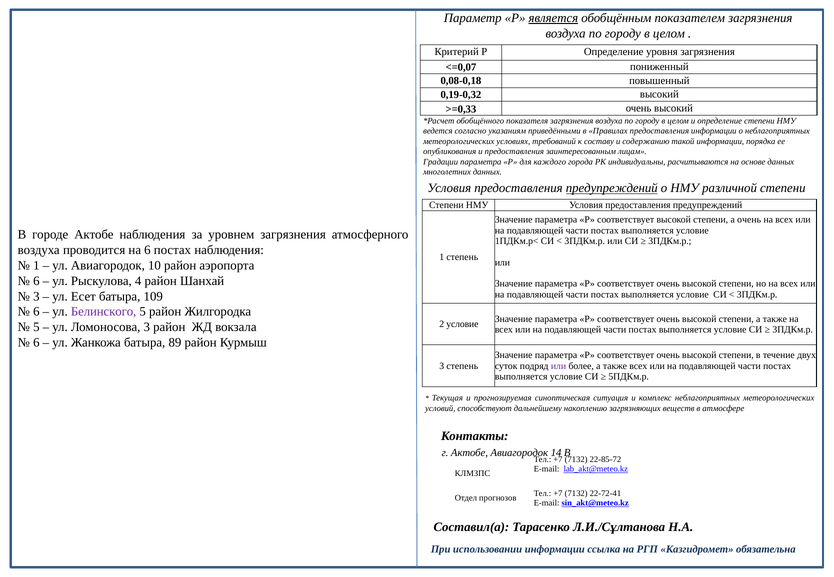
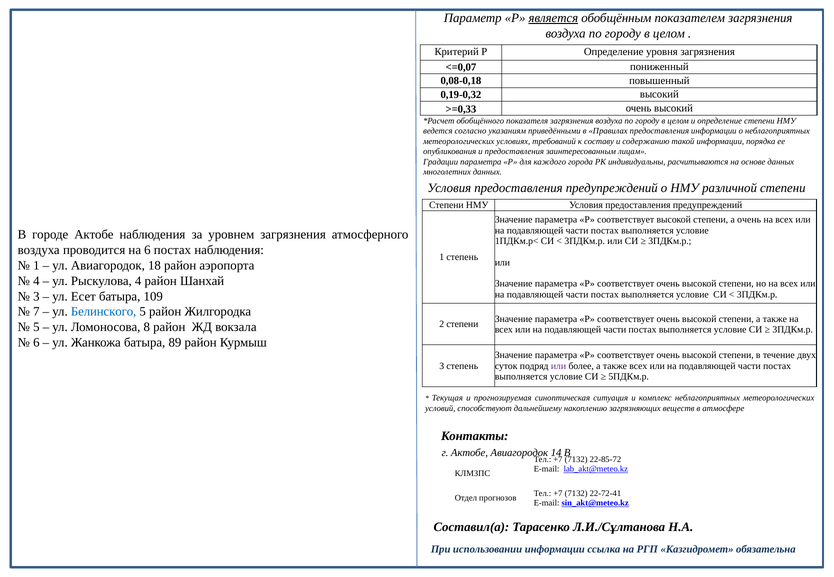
предупреждений underline: present -> none (612, 188)
10: 10 -> 18 (154, 266)
6: 6 -> 4 (36, 281)
6: 6 -> 7 (36, 312)
Белинского colour: purple -> blue (104, 312)
2 условие: условие -> степени (462, 324)
Ломоносова 3: 3 -> 8 (147, 327)
